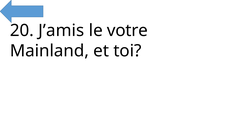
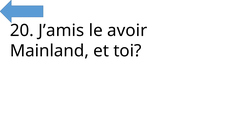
votre: votre -> avoir (127, 31)
